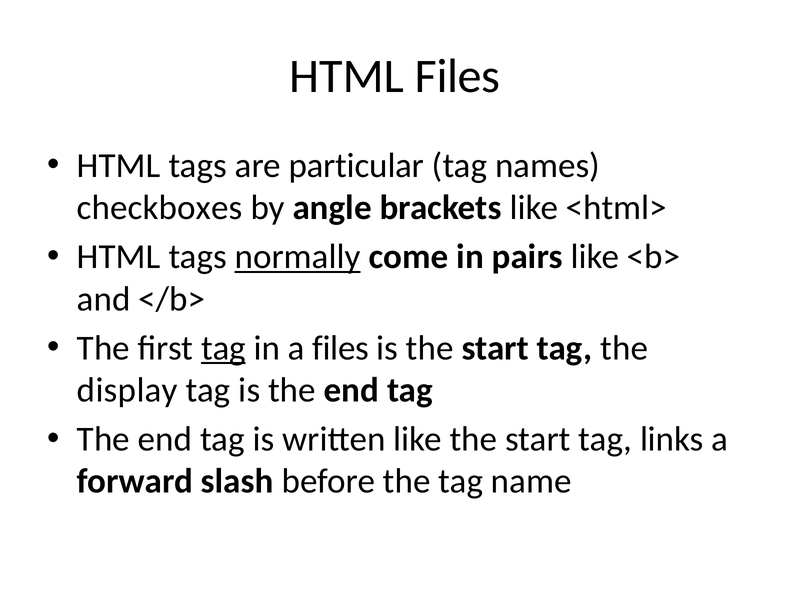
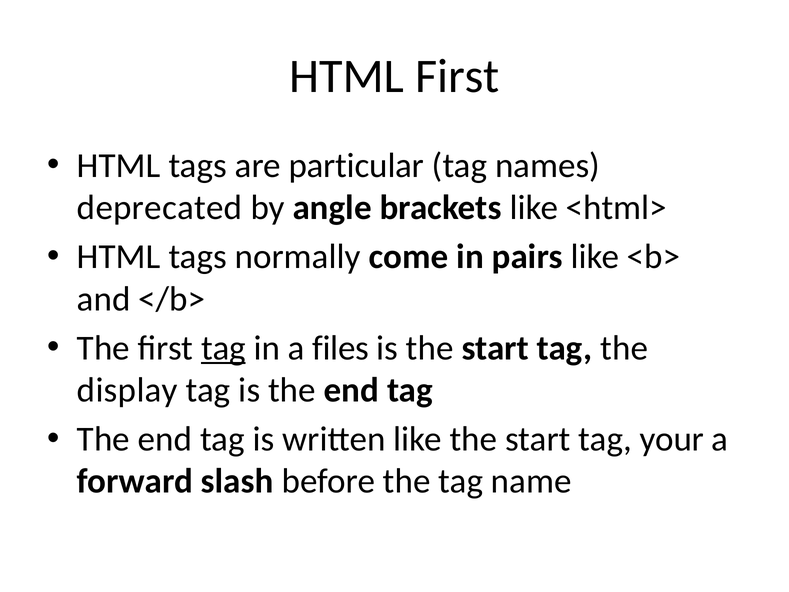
HTML Files: Files -> First (457, 76)
checkboxes: checkboxes -> deprecated (160, 208)
normally underline: present -> none (298, 257)
links: links -> your (672, 439)
